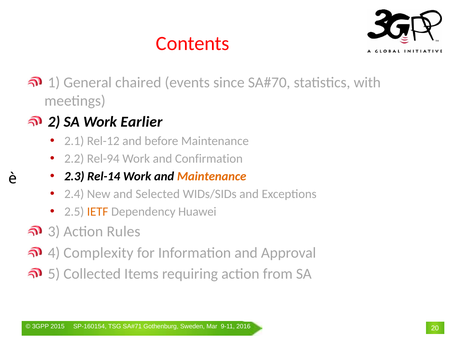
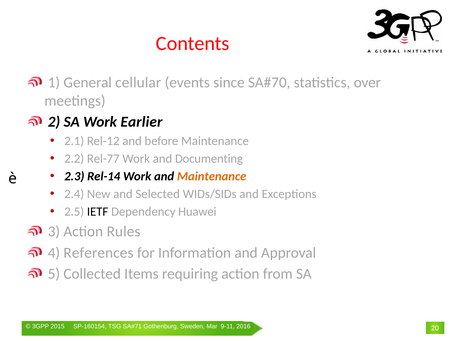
chaired: chaired -> cellular (138, 83)
with: with -> over (367, 83)
Rel-94: Rel-94 -> Rel-77 (103, 159)
Confirmation: Confirmation -> Documenting (209, 159)
IETF colour: orange -> black (98, 212)
Complexity: Complexity -> References (98, 253)
